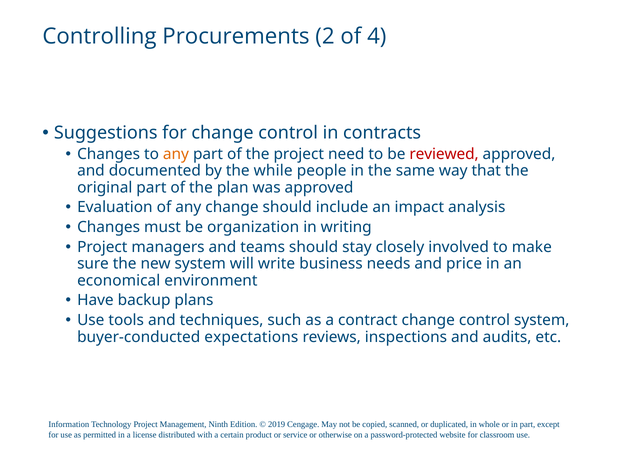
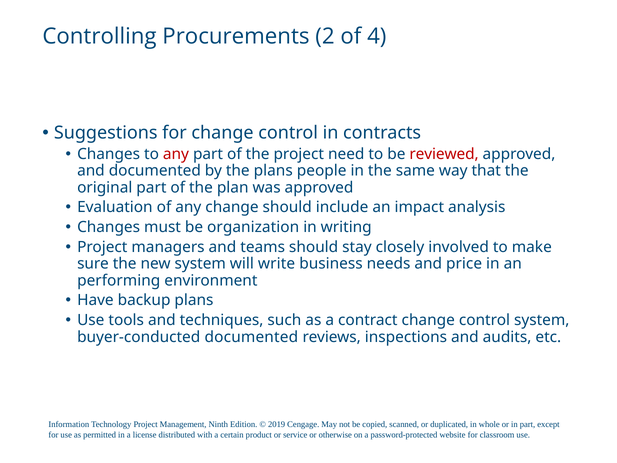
any colour: orange -> red (176, 154)
the while: while -> plans (273, 171)
economical: economical -> performing (119, 280)
buyer-conducted expectations: expectations -> documented (251, 337)
